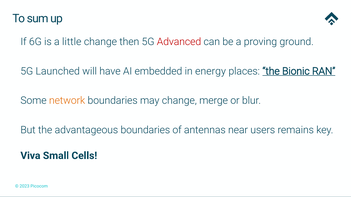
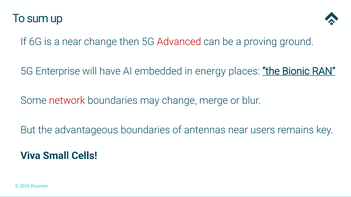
a little: little -> near (72, 42)
Launched: Launched -> Enterprise (58, 71)
network colour: orange -> red (67, 101)
